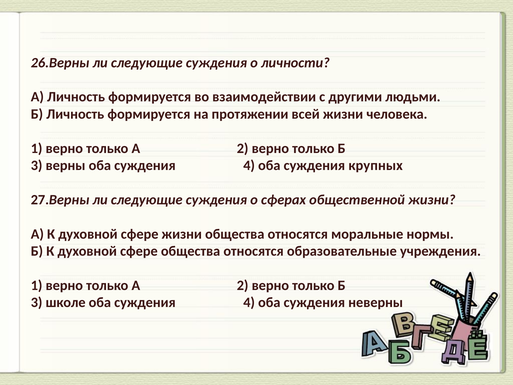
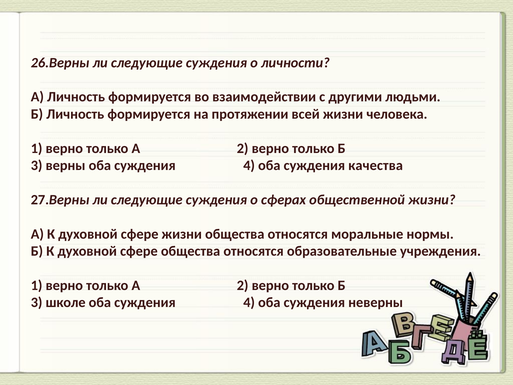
крупных: крупных -> качества (376, 165)
